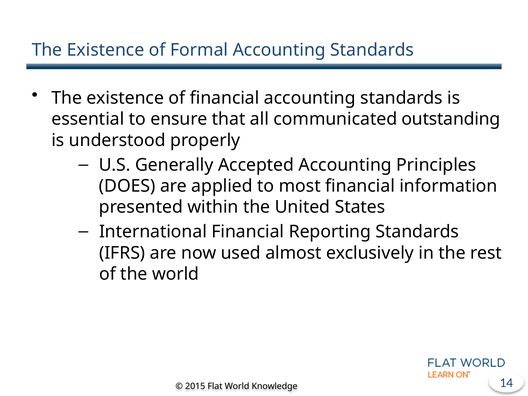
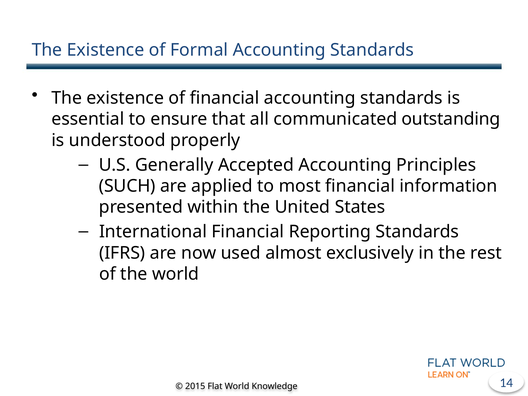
DOES: DOES -> SUCH (127, 186)
